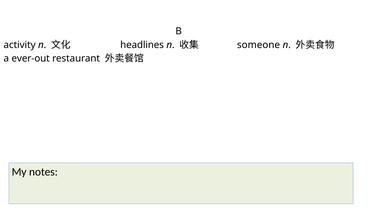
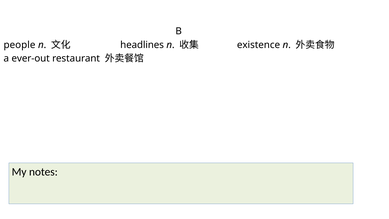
activity: activity -> people (19, 45)
someone: someone -> existence (259, 45)
